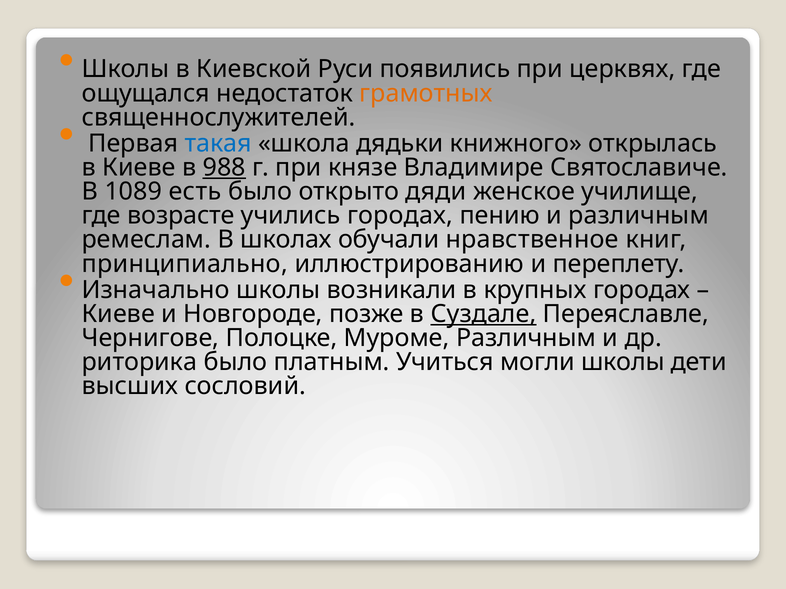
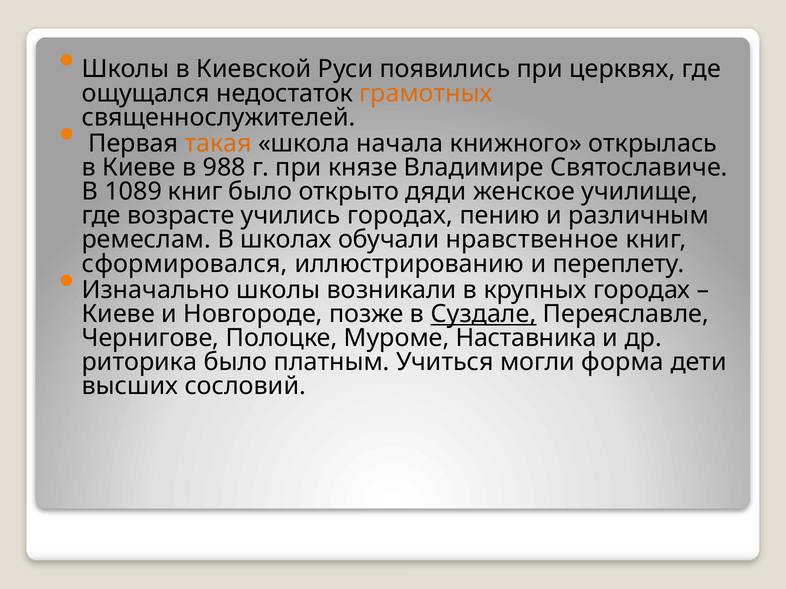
такая colour: blue -> orange (218, 144)
дядьки: дядьки -> начала (400, 144)
988 underline: present -> none (224, 168)
1089 есть: есть -> книг (195, 192)
принципиально: принципиально -> сформировался (185, 264)
Муроме Различным: Различным -> Наставника (526, 338)
могли школы: школы -> форма (623, 362)
